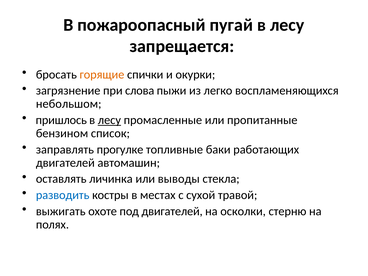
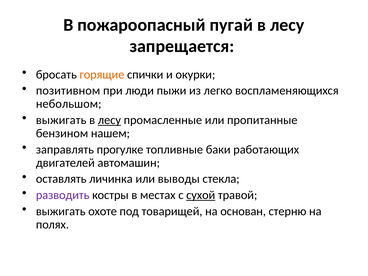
загрязнение: загрязнение -> позитивном (68, 91)
слова: слова -> люди (140, 91)
пришлось: пришлось -> выжигать (61, 120)
список: список -> нашем (110, 133)
разводить colour: blue -> purple (63, 195)
сухой underline: none -> present (201, 195)
под двигателей: двигателей -> товарищей (172, 211)
осколки: осколки -> основан (243, 211)
